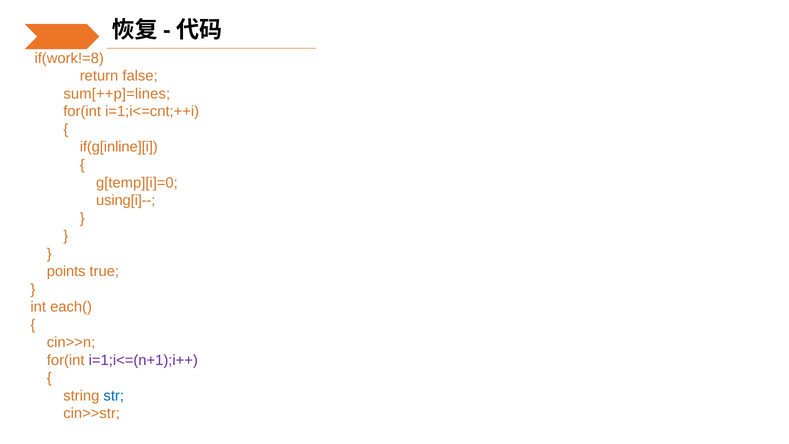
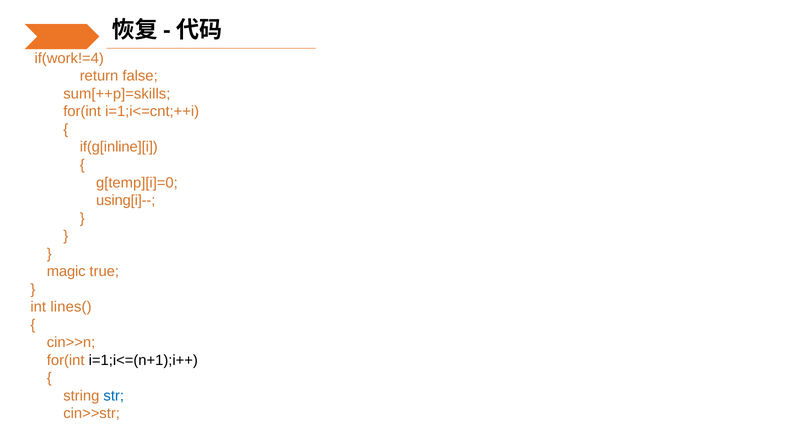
if(work!=8: if(work!=8 -> if(work!=4 (69, 58)
sum[++p]=lines: sum[++p]=lines -> sum[++p]=skills (117, 94)
points: points -> magic (66, 271)
each(: each( -> lines( (71, 307)
i=1;i<=(n+1);i++ colour: purple -> black (143, 360)
